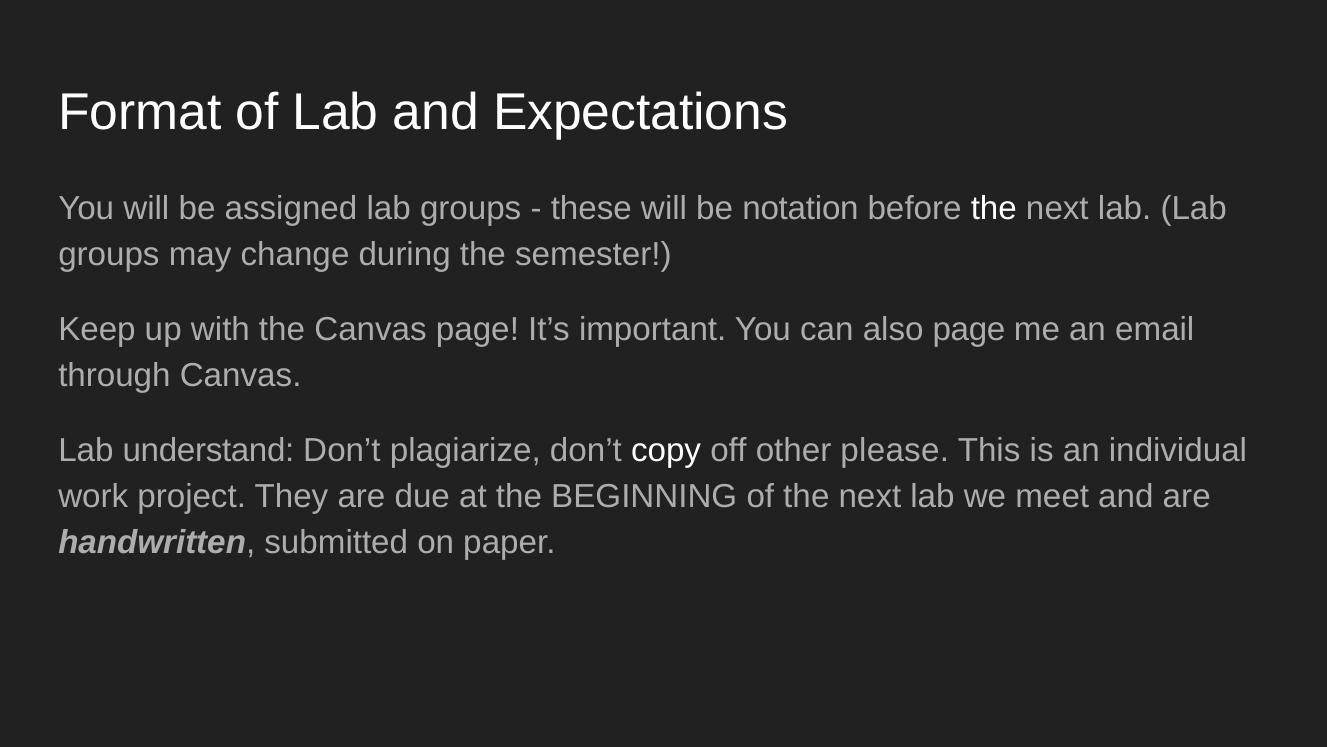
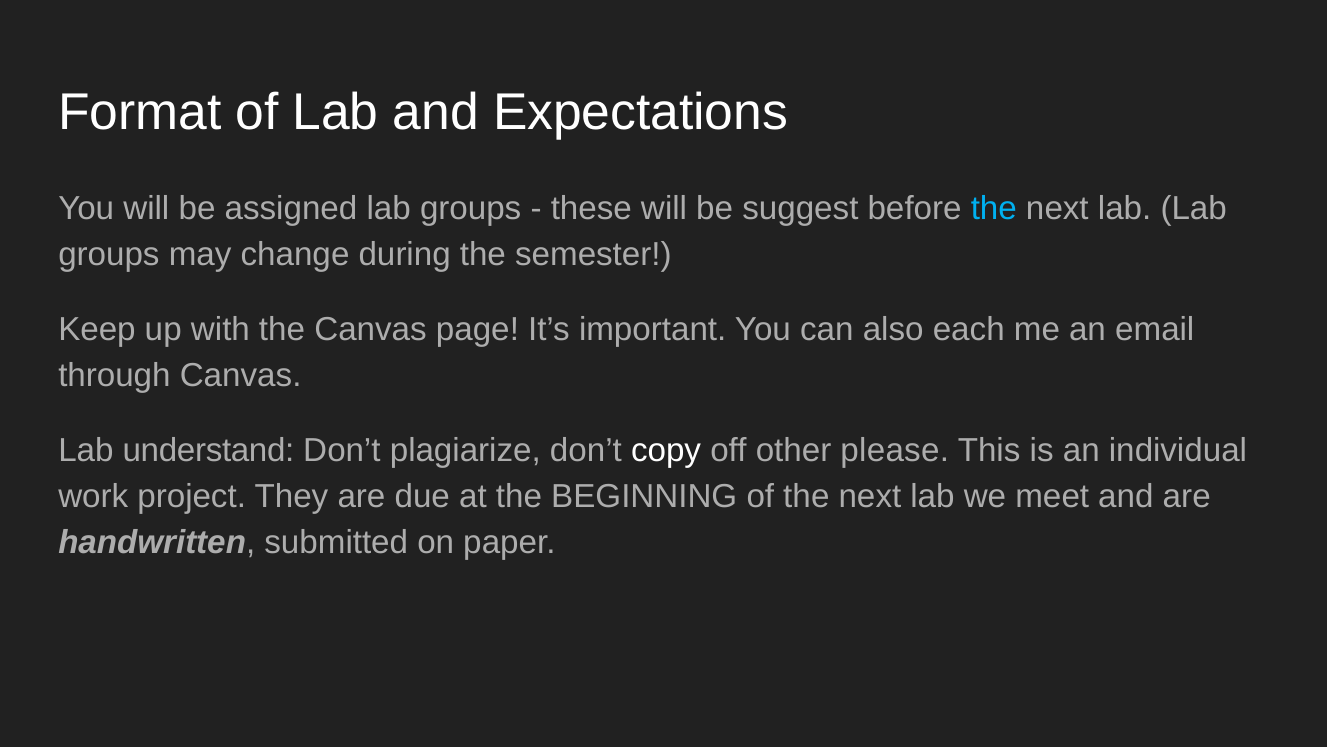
notation: notation -> suggest (800, 209)
the colour: white -> light blue (994, 209)
also page: page -> each (969, 330)
